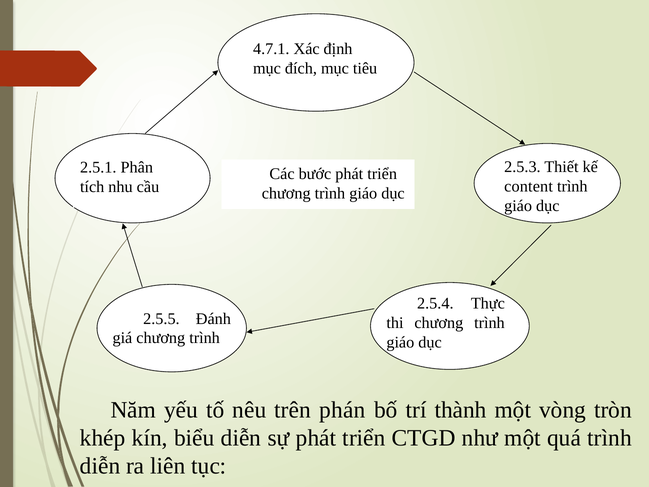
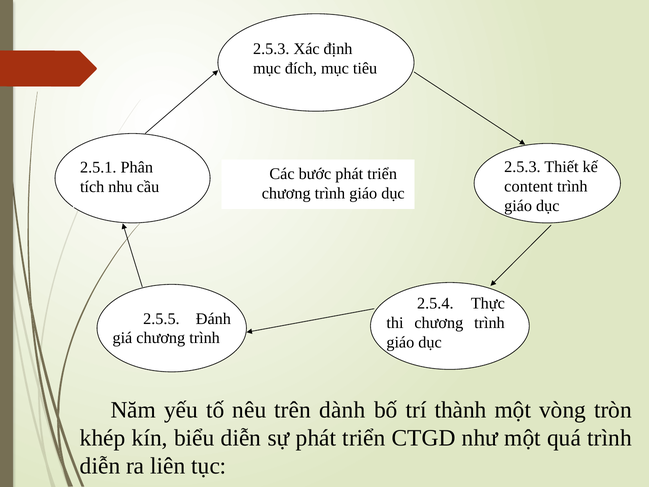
4.7.1: 4.7.1 -> 2.5.3 (271, 49)
phán: phán -> dành (342, 410)
